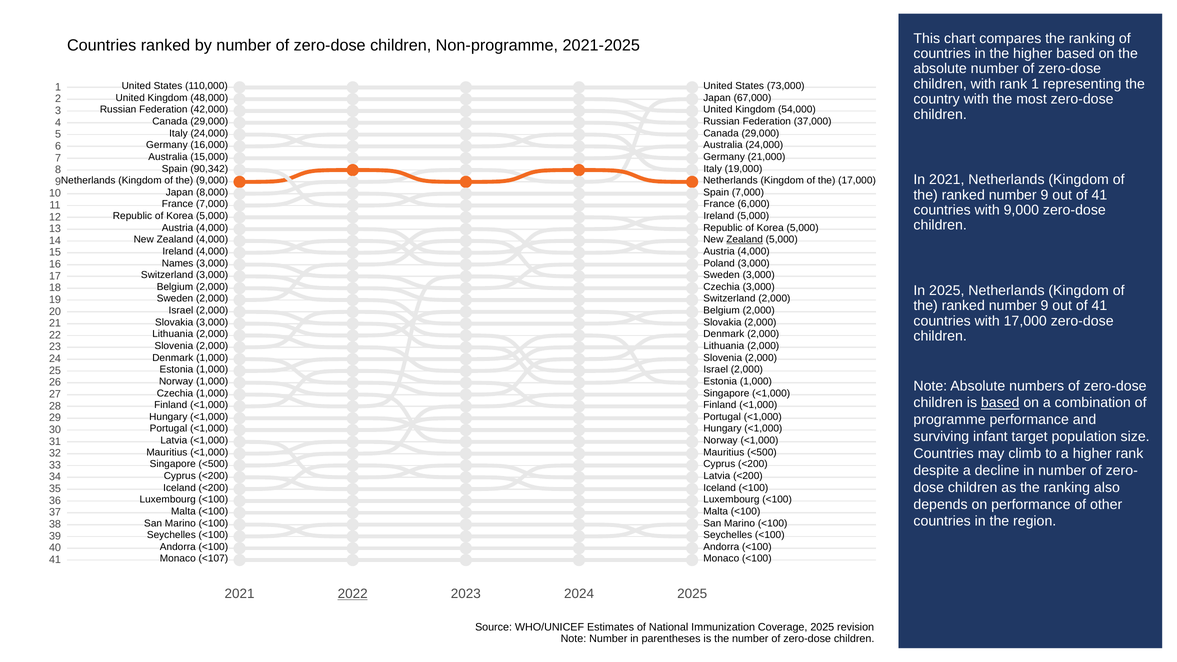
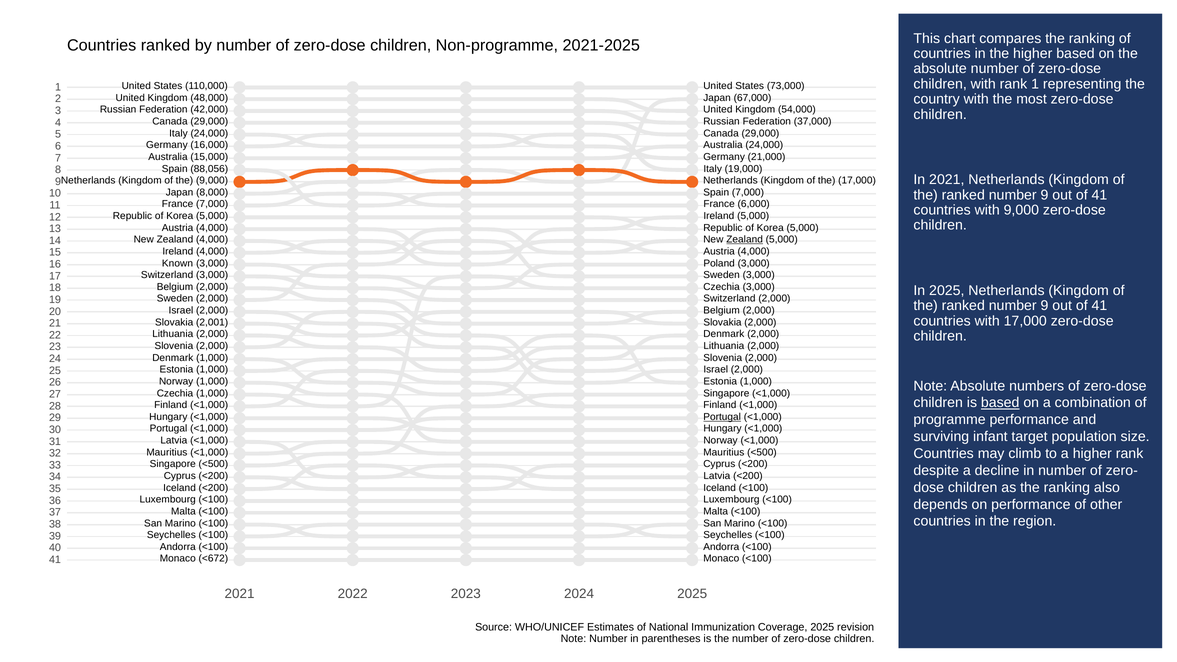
90,342: 90,342 -> 88,056 (209, 169)
Names: Names -> Known (178, 263)
Slovakia 3,000: 3,000 -> 2,001 (212, 322)
Portugal underline: none -> present (722, 417)
<107: <107 -> <672 (213, 559)
2022 underline: present -> none (353, 594)
